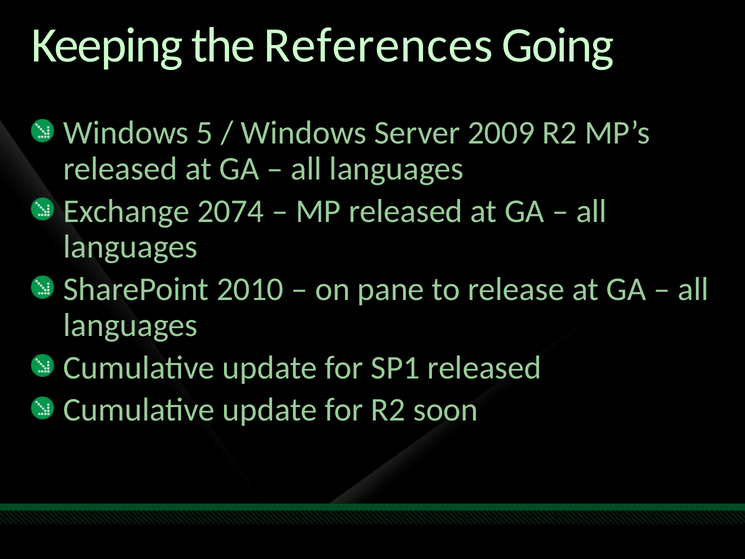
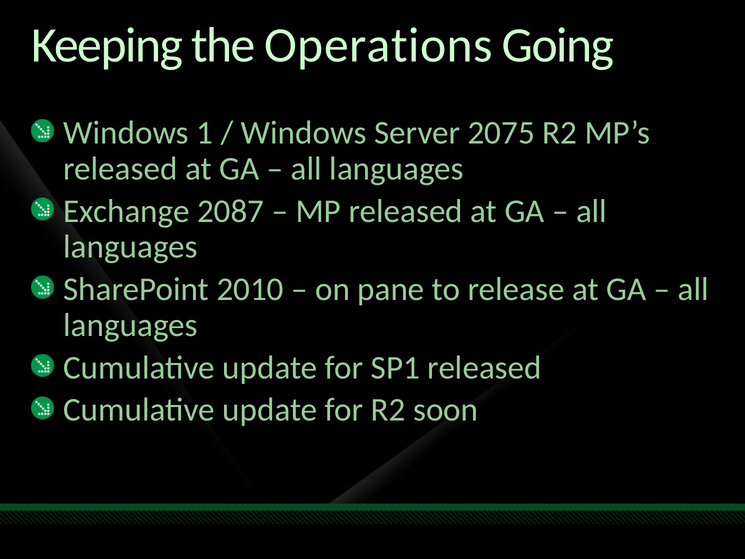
References: References -> Operations (378, 45)
5: 5 -> 1 (205, 133)
2009: 2009 -> 2075 (501, 133)
2074: 2074 -> 2087 (231, 211)
